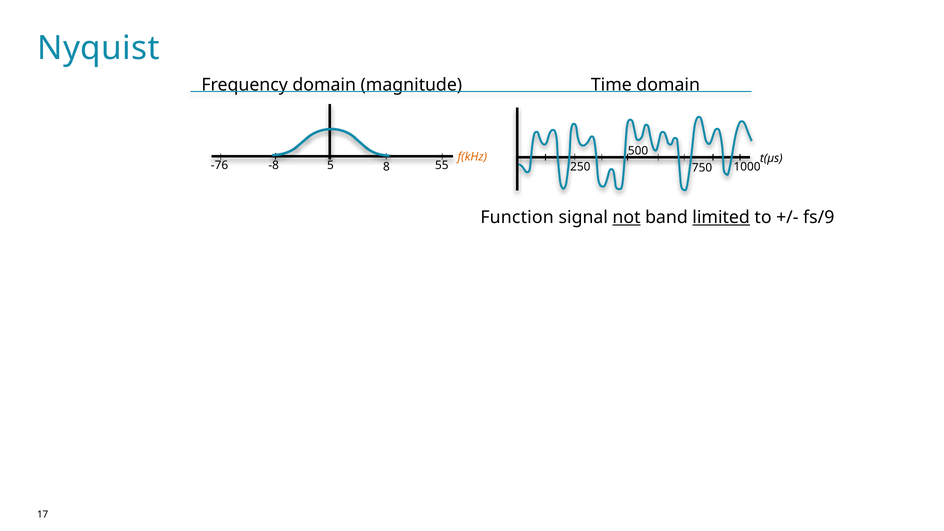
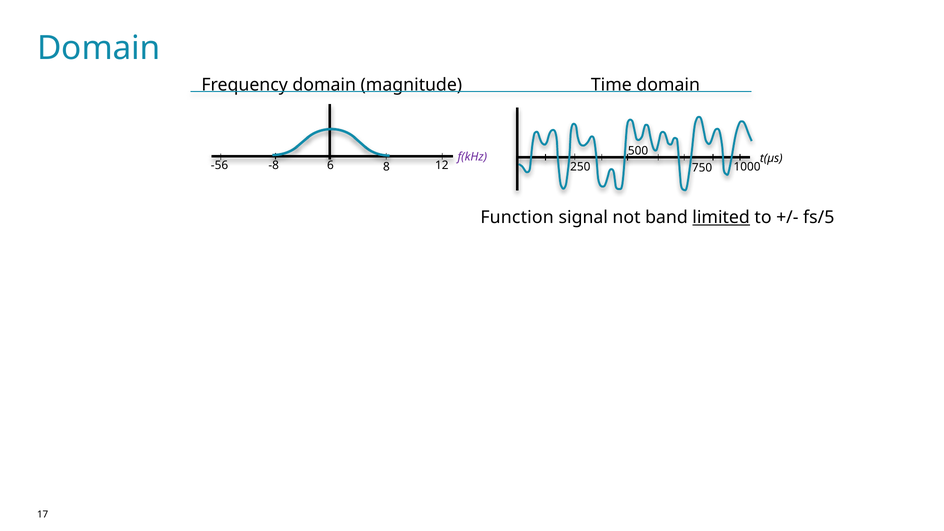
Nyquist: Nyquist -> Domain (99, 48)
f(kHz colour: orange -> purple (472, 157)
-76: -76 -> -56 (220, 165)
5: 5 -> 6 (330, 165)
55: 55 -> 12 (442, 165)
not underline: present -> none (627, 217)
fs/9: fs/9 -> fs/5 (819, 217)
